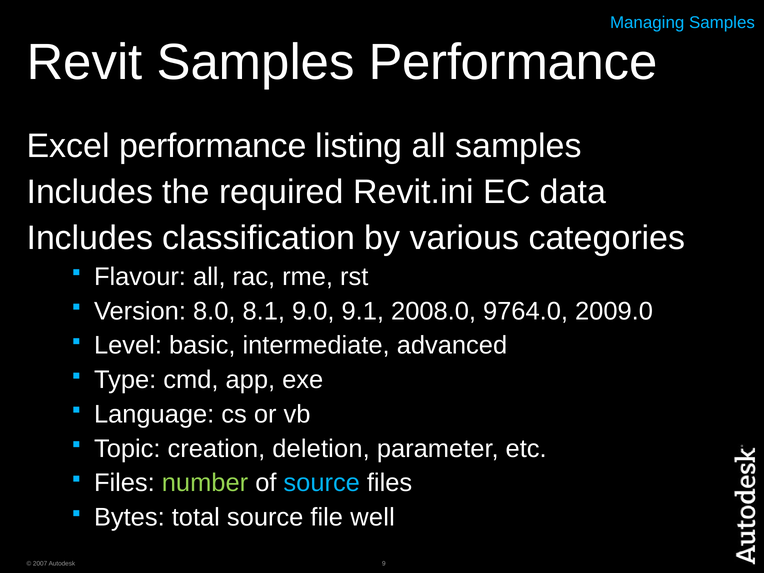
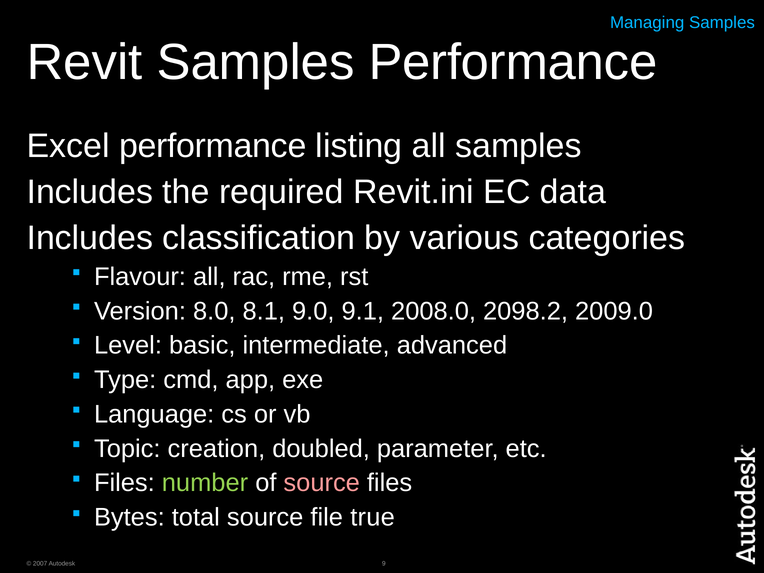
9764.0: 9764.0 -> 2098.2 (526, 311)
deletion: deletion -> doubled (321, 449)
source colour: light blue -> pink (322, 483)
well: well -> true (373, 517)
